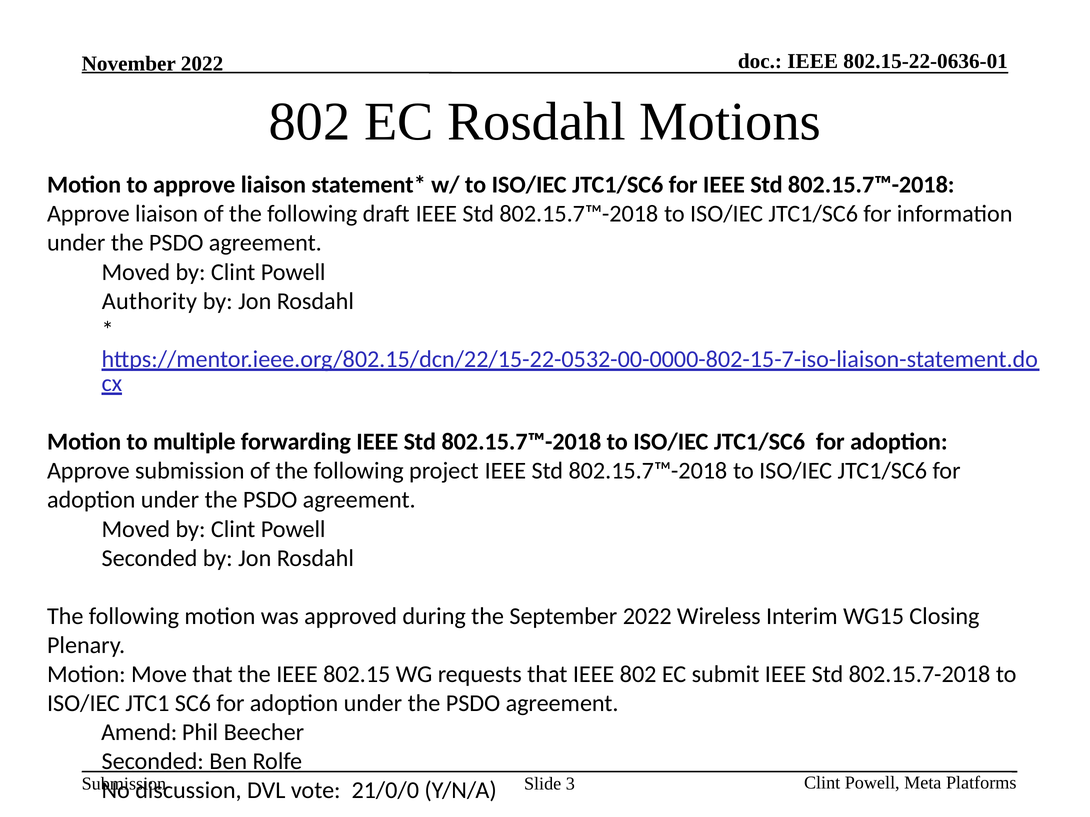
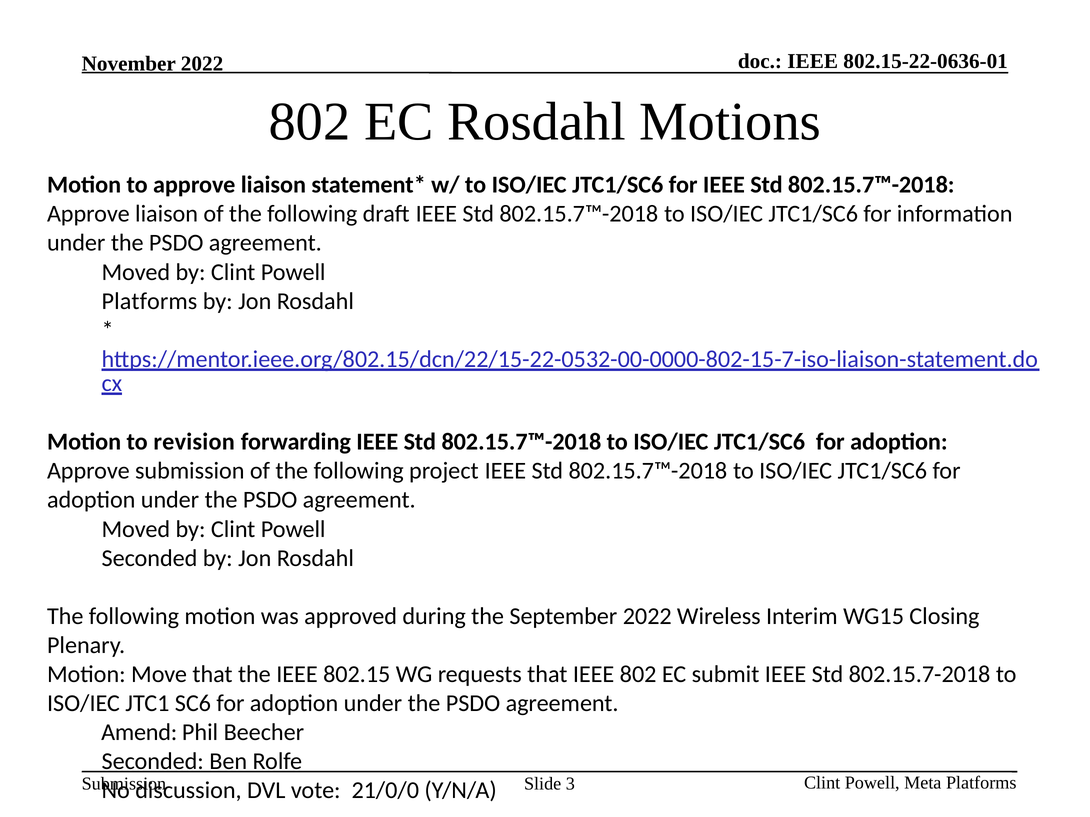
Authority: Authority -> Platforms (149, 301)
multiple: multiple -> revision (194, 442)
